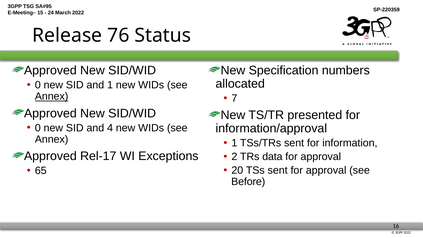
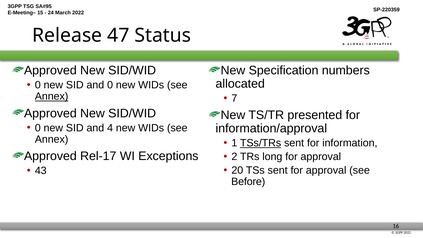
76: 76 -> 47 (118, 36)
and 1: 1 -> 0 (110, 85)
TSs/TRs underline: none -> present (261, 143)
data: data -> long (272, 157)
65: 65 -> 43 (41, 171)
